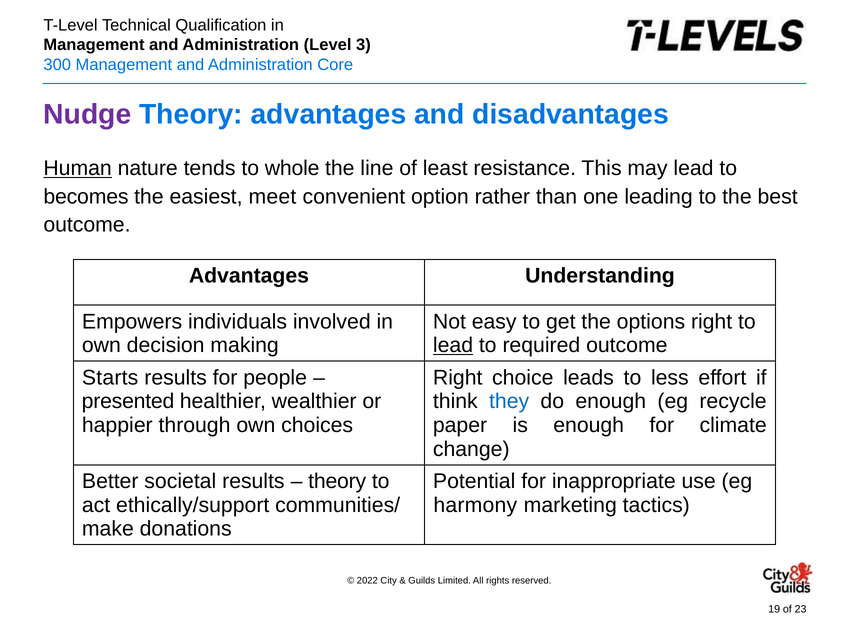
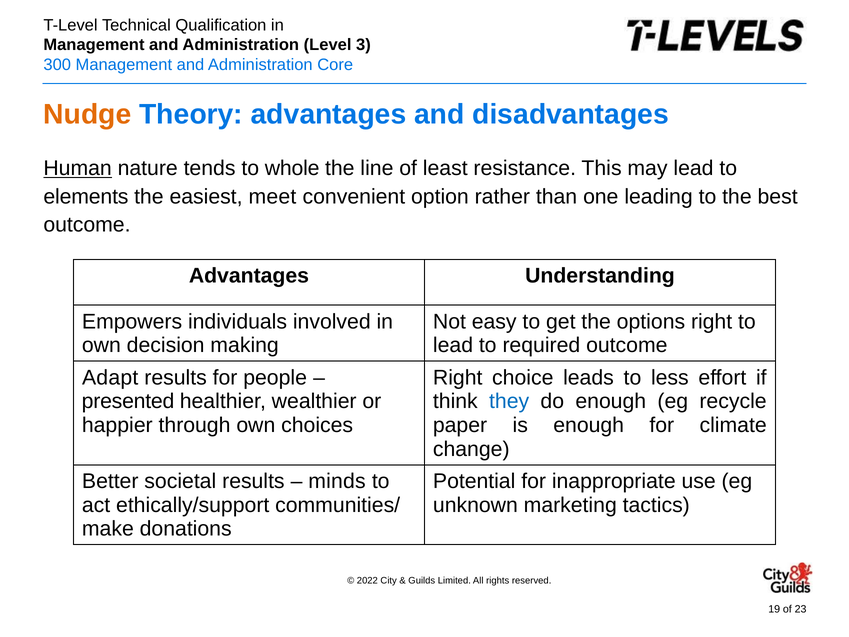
Nudge colour: purple -> orange (87, 114)
becomes: becomes -> elements (86, 197)
lead underline: present -> none (453, 345)
Starts: Starts -> Adapt (110, 378)
theory: theory -> minds (337, 481)
harmony: harmony -> unknown (475, 505)
